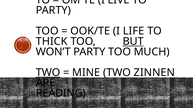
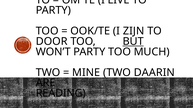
LIFE: LIFE -> ZIJN (134, 31)
THICK: THICK -> DOOR (52, 42)
TWO underline: present -> none (48, 73)
ZINNEN: ZINNEN -> DAARIN (154, 73)
